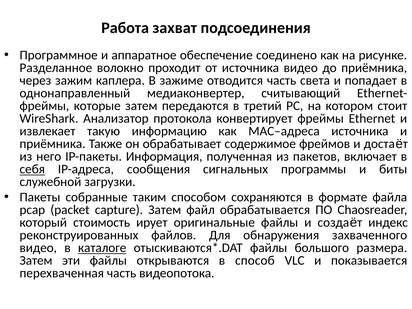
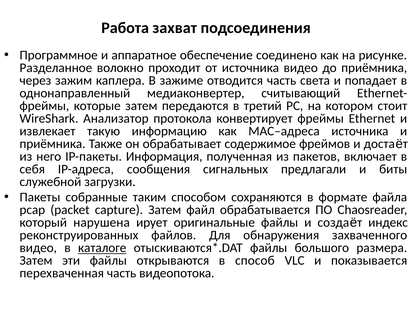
себя underline: present -> none (32, 169)
программы: программы -> предлагали (314, 169)
стоимость: стоимость -> нарушена (102, 223)
